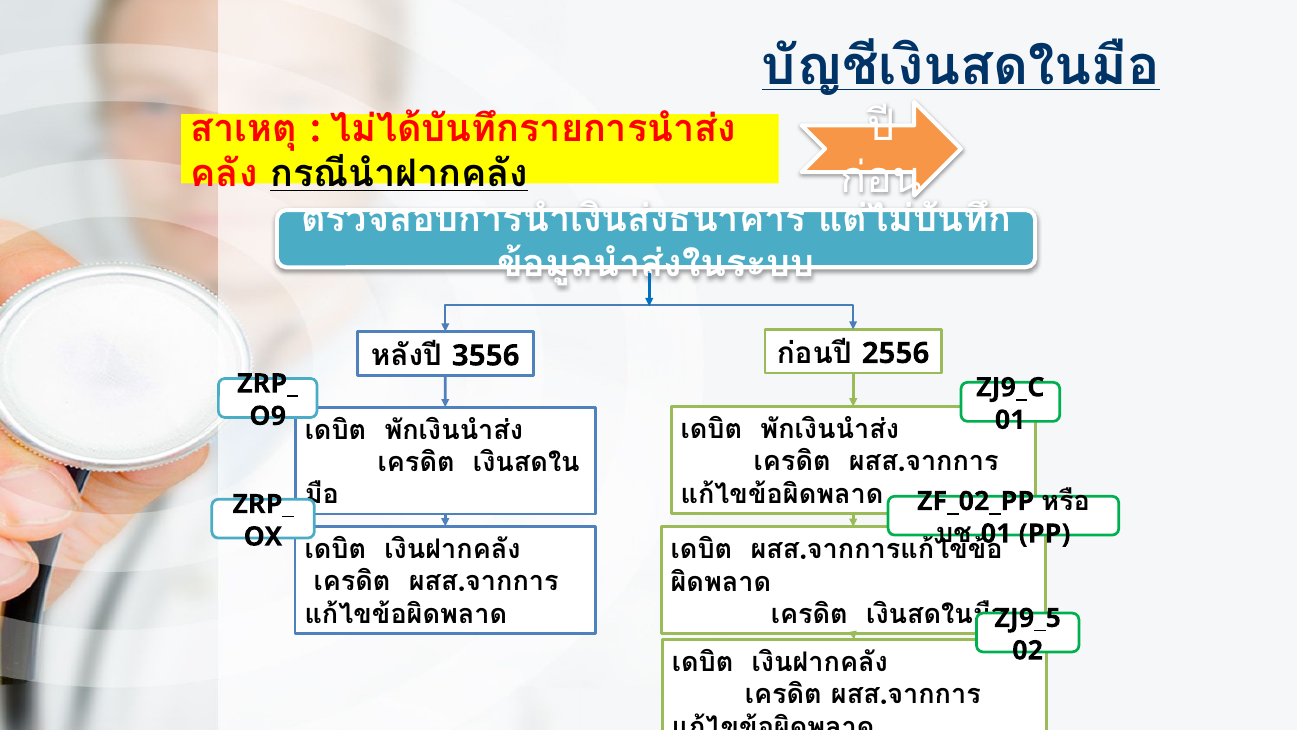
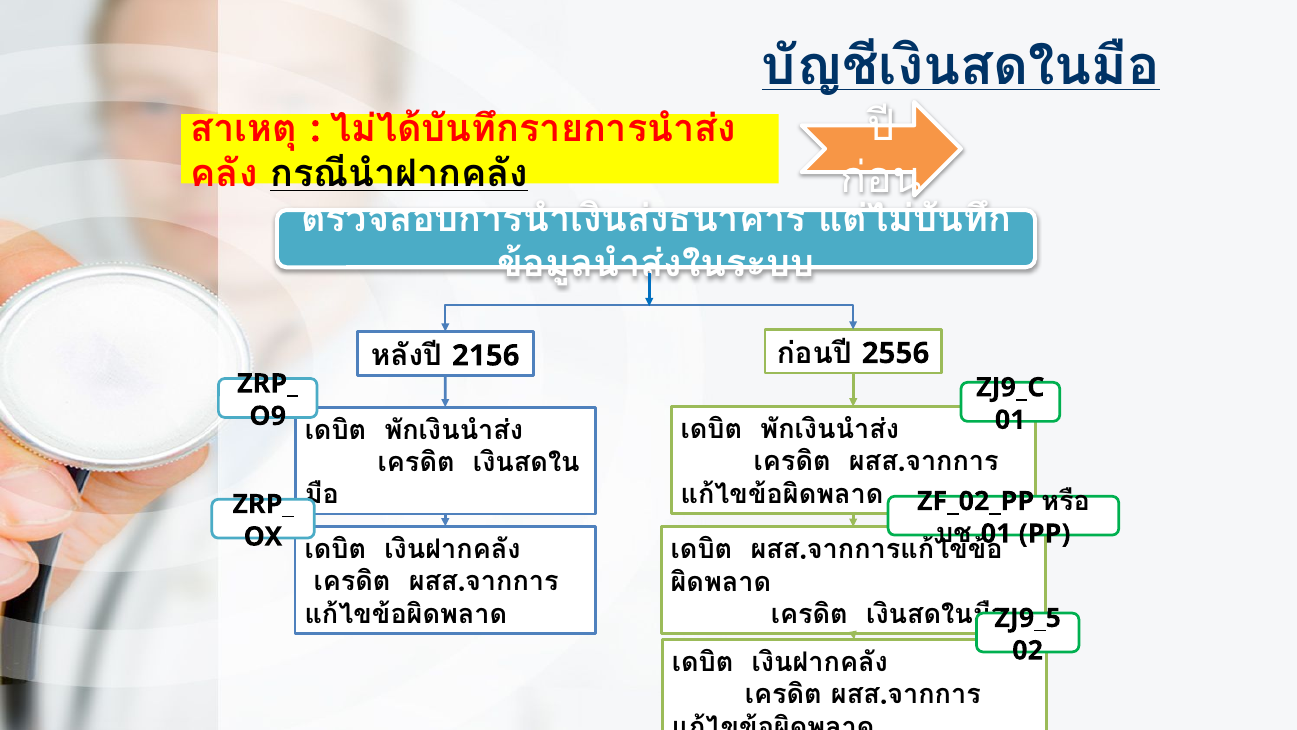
3556: 3556 -> 2156 (486, 355)
